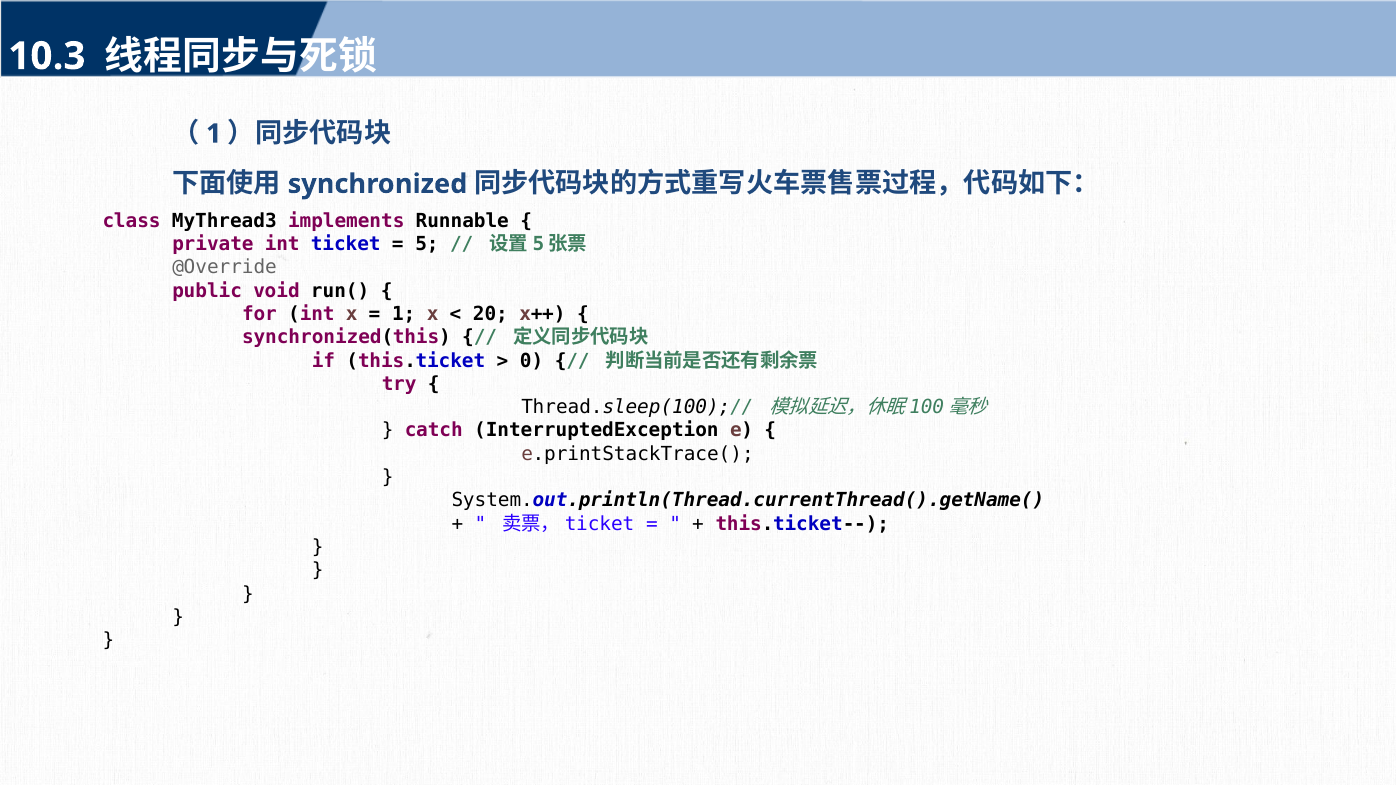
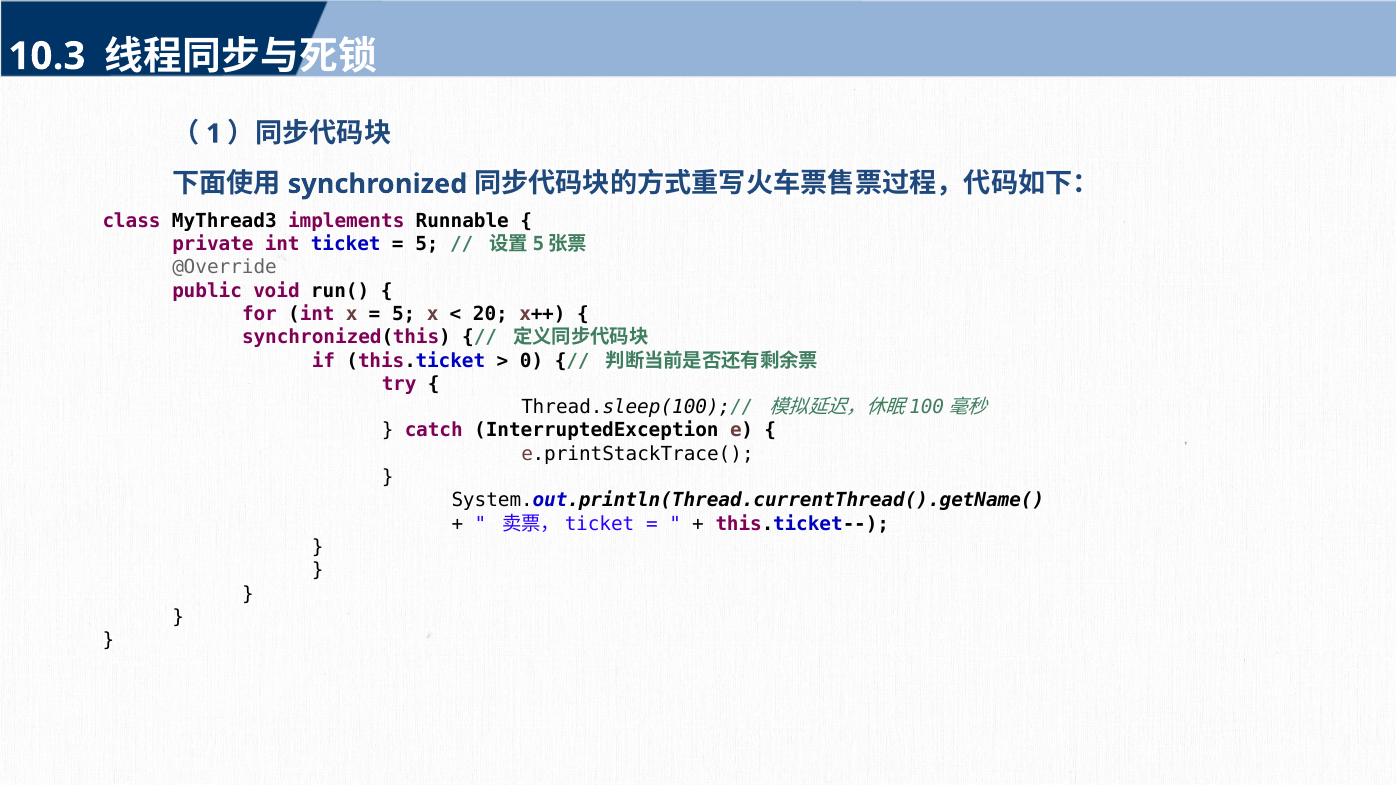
1: 1 -> 5 (404, 314)
